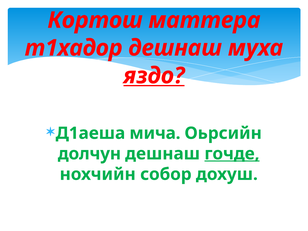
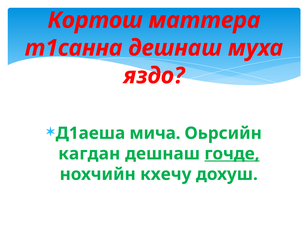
т1хадор: т1хадор -> т1санна (74, 48)
яздо underline: present -> none (154, 76)
долчун: долчун -> кагдан (89, 154)
собор: собор -> кхечу (166, 174)
